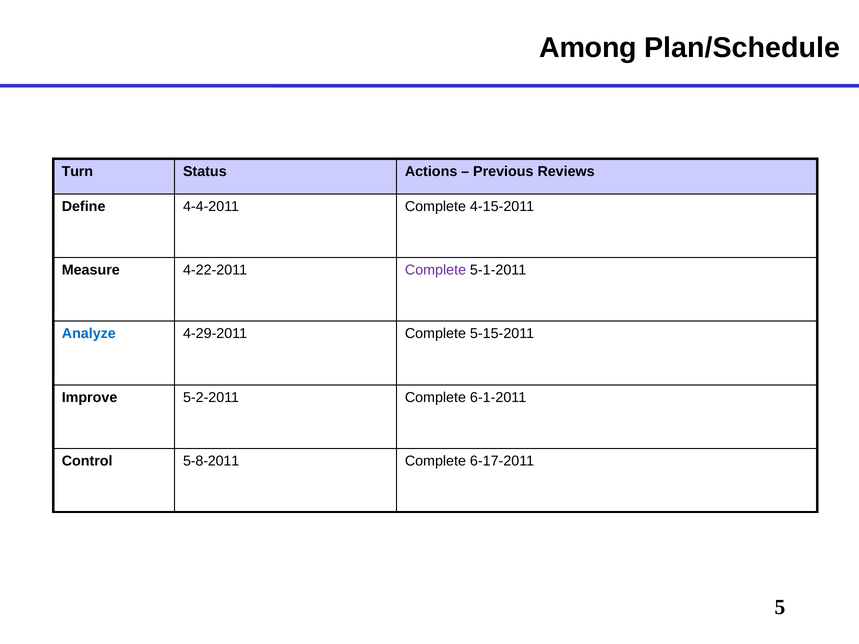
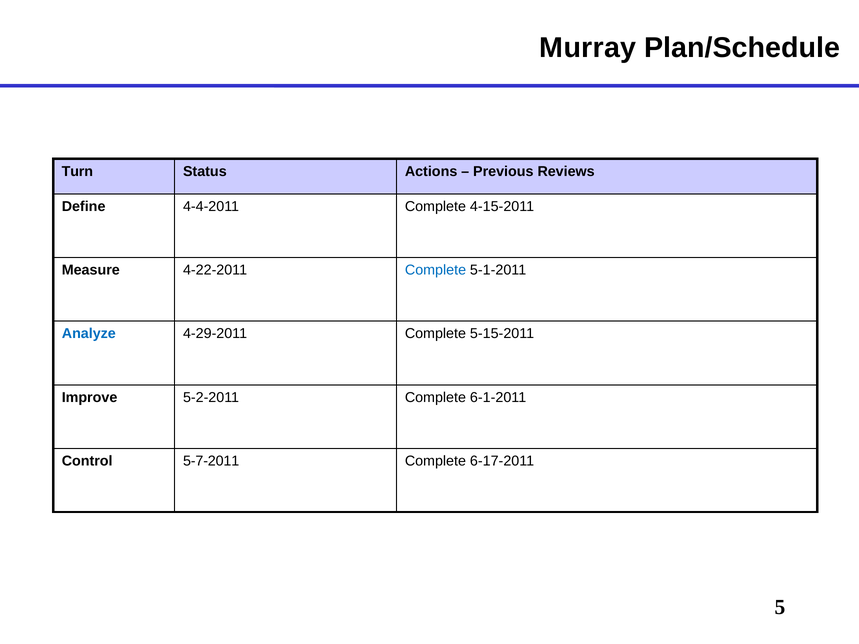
Among: Among -> Murray (588, 48)
Complete colour: purple -> blue (436, 270)
5-8-2011: 5-8-2011 -> 5-7-2011 (211, 461)
